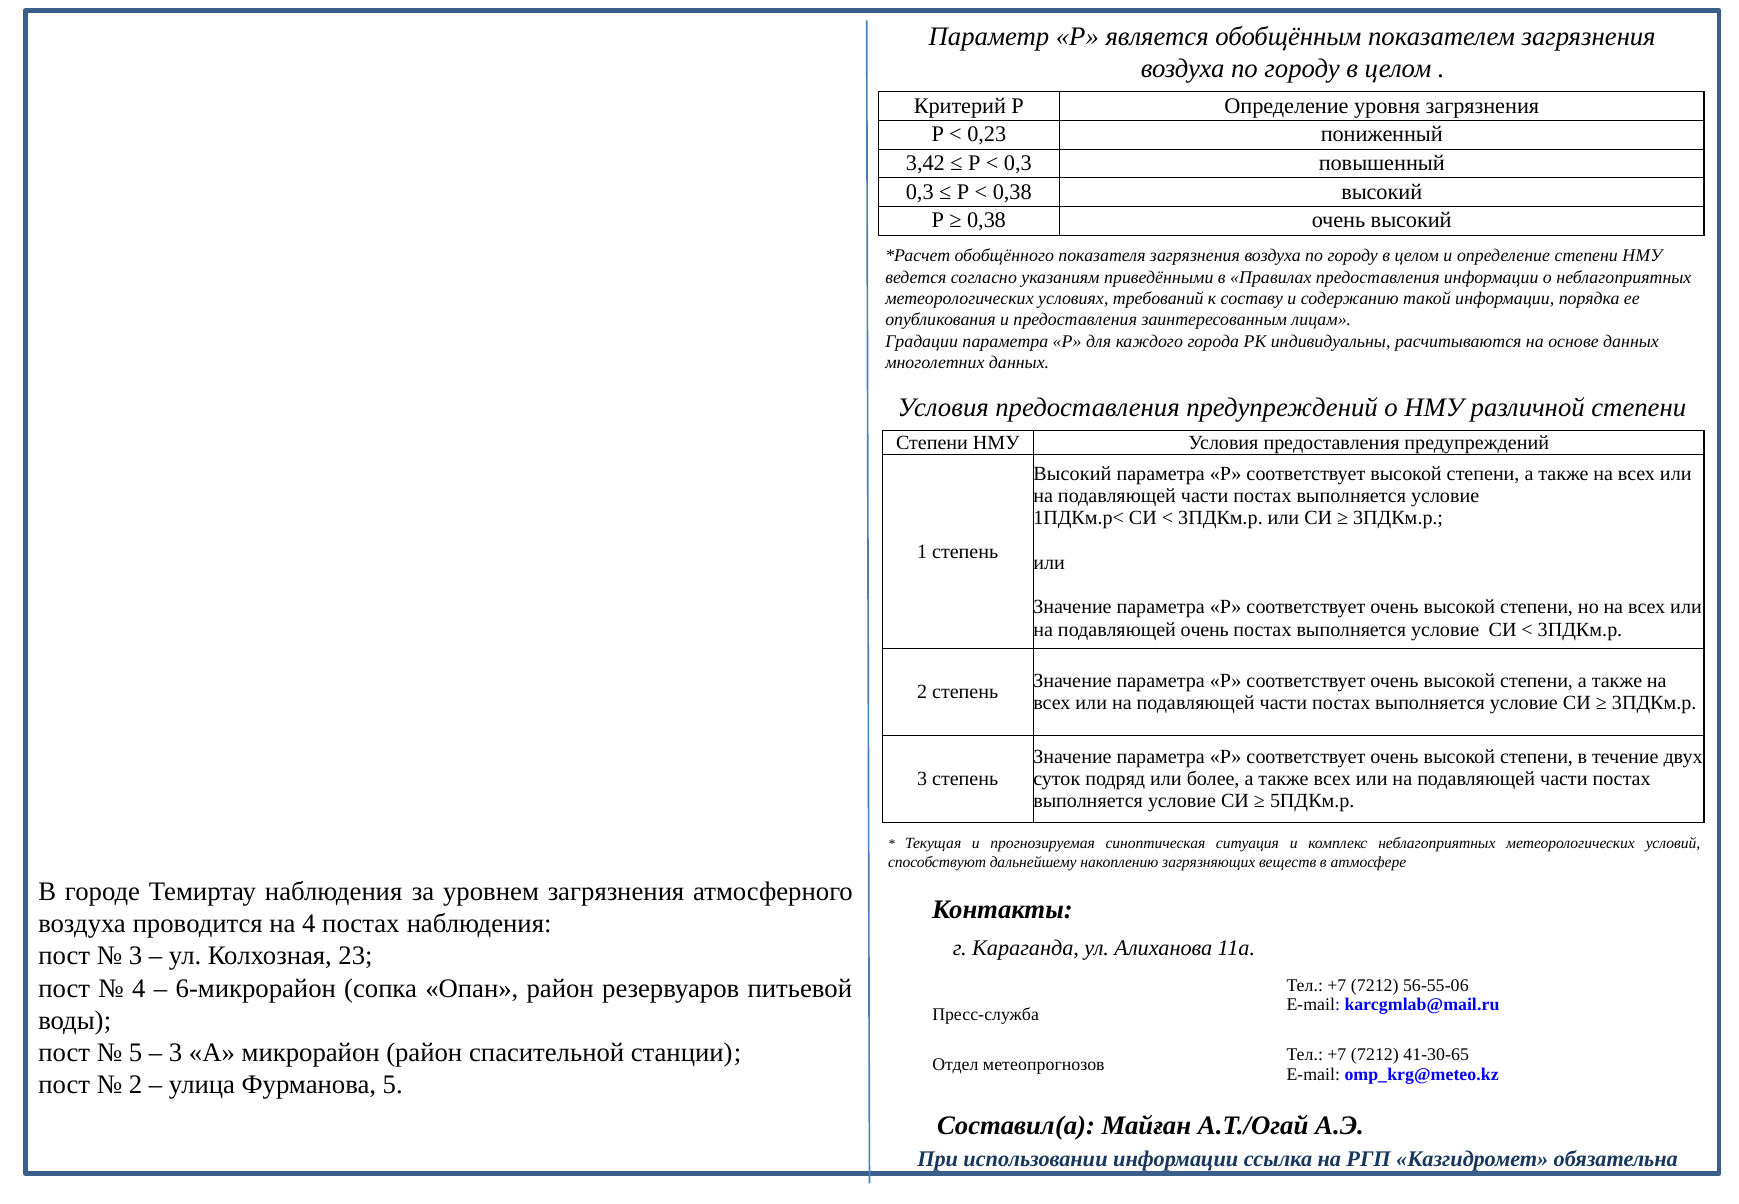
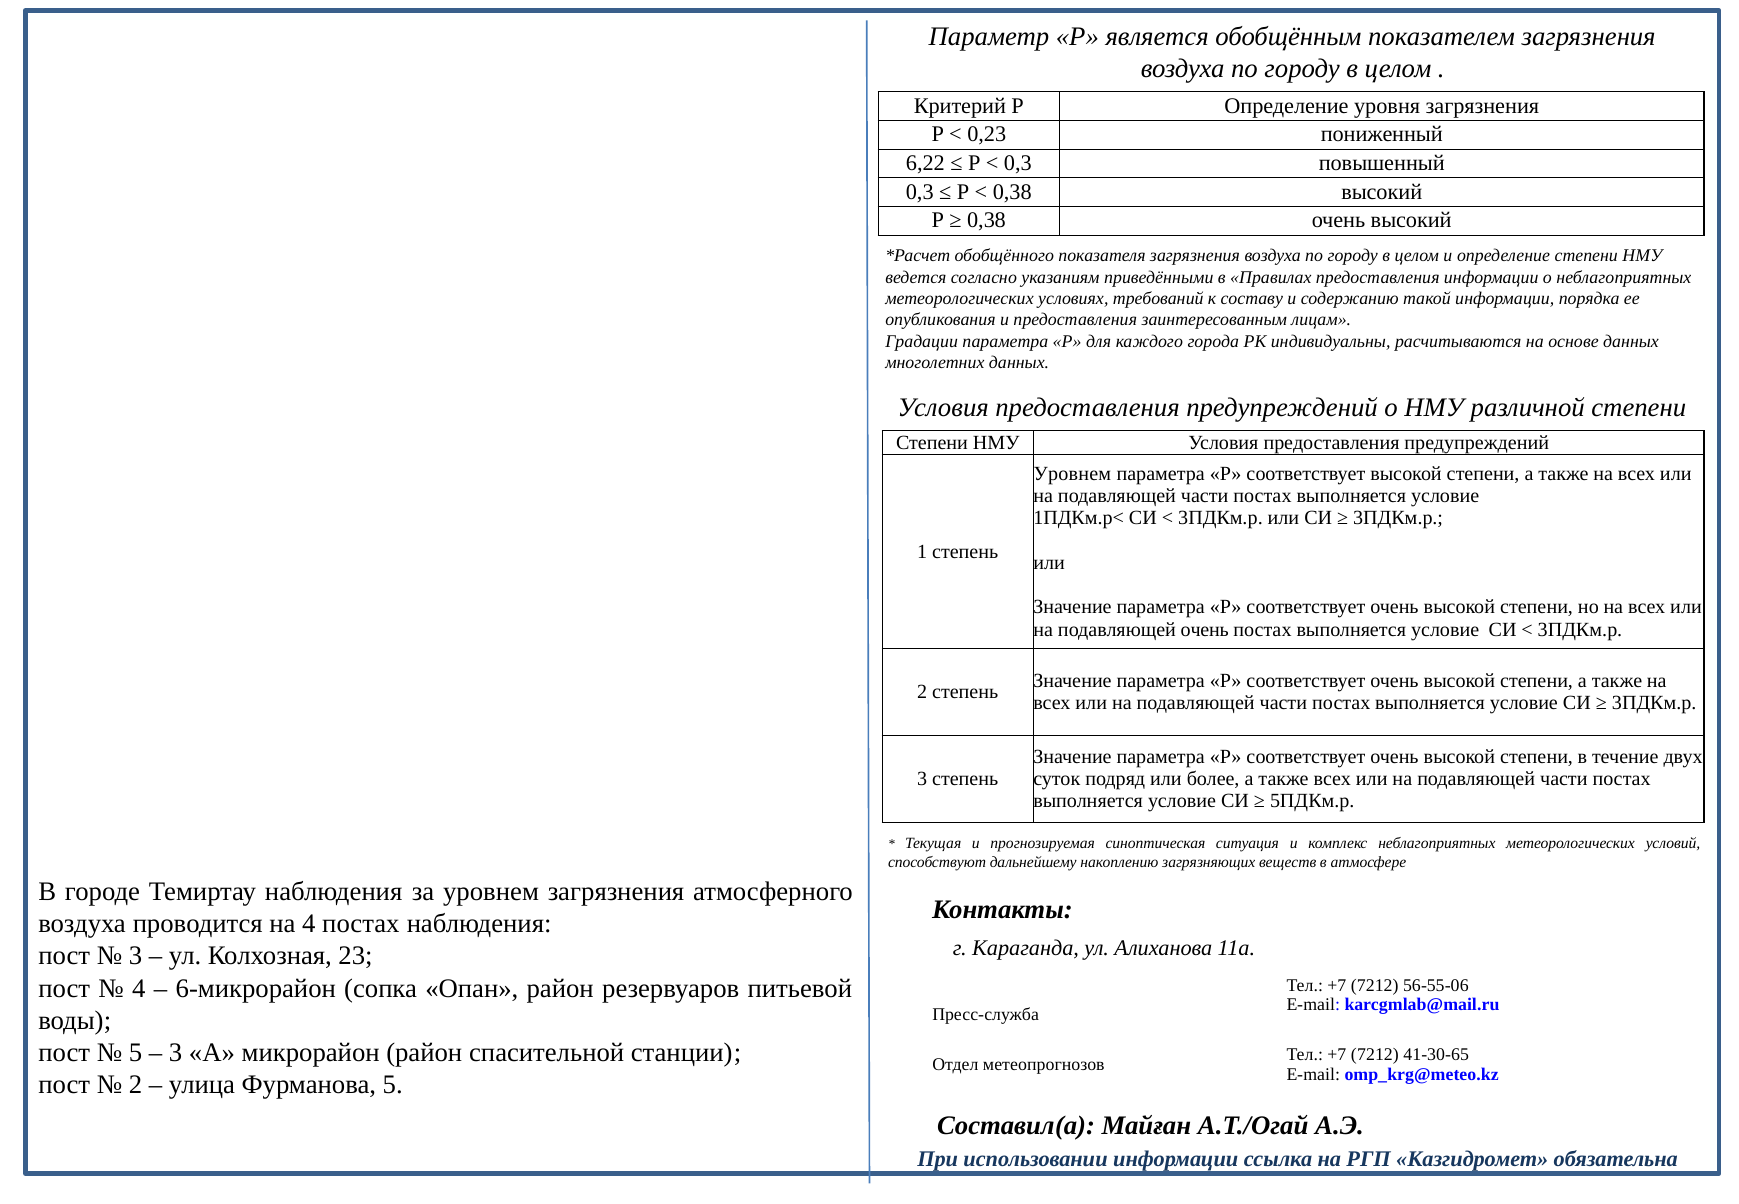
3,42: 3,42 -> 6,22 (925, 163)
Высокий: Высокий -> Уровнем (1072, 474)
